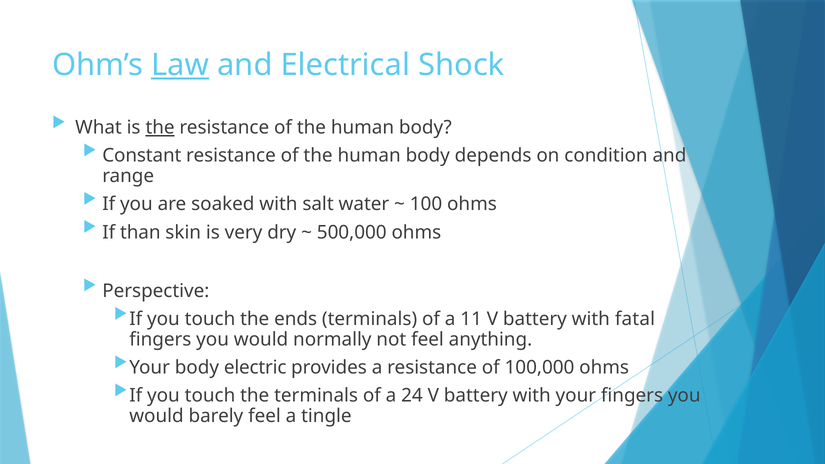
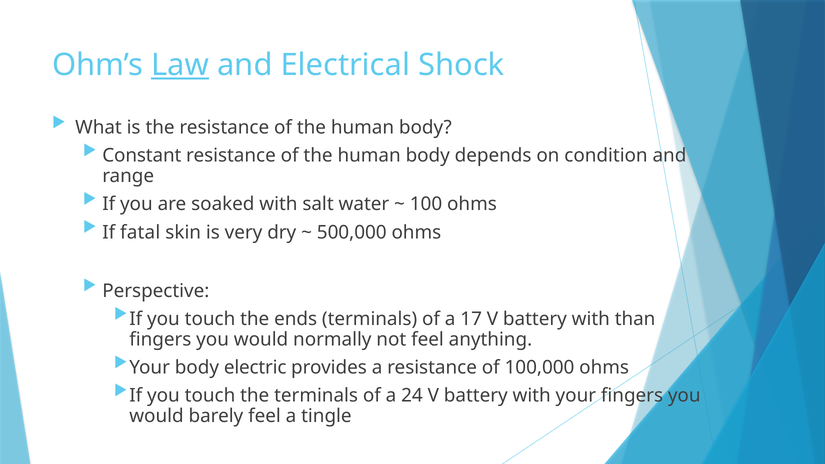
the underline: present -> none (160, 128)
than: than -> fatal (140, 232)
11: 11 -> 17 (471, 319)
fatal: fatal -> than (635, 319)
